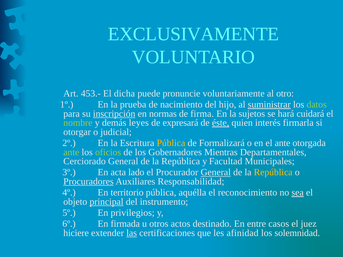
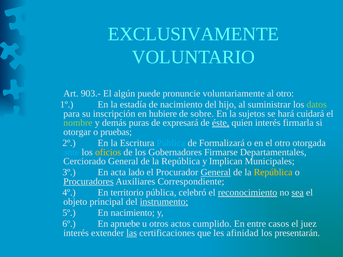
453.-: 453.- -> 903.- (91, 94)
dicha: dicha -> algún (125, 94)
prueba: prueba -> estadía (133, 105)
suministrar underline: present -> none (269, 105)
inscripción underline: present -> none (114, 114)
normas: normas -> hubiere (163, 114)
firma: firma -> sobre (202, 114)
leyes: leyes -> puras (139, 123)
judicial: judicial -> pruebas (116, 132)
Pública colour: yellow -> light blue (171, 143)
el ante: ante -> otro (282, 143)
ante colour: light green -> light blue (71, 152)
oficios colour: light green -> yellow (108, 152)
Mientras: Mientras -> Firmarse (221, 152)
Facultad: Facultad -> Implican (226, 161)
Responsabilidad: Responsabilidad -> Correspondiente (191, 182)
aquélla: aquélla -> celebró (192, 193)
reconocimiento underline: none -> present (248, 193)
principal underline: present -> none (107, 202)
instrumento underline: none -> present (164, 202)
En privilegios: privilegios -> nacimiento (133, 213)
firmada: firmada -> apruebe (125, 224)
destinado: destinado -> cumplido (212, 224)
hiciere: hiciere -> interés (76, 233)
solemnidad: solemnidad -> presentarán (297, 233)
